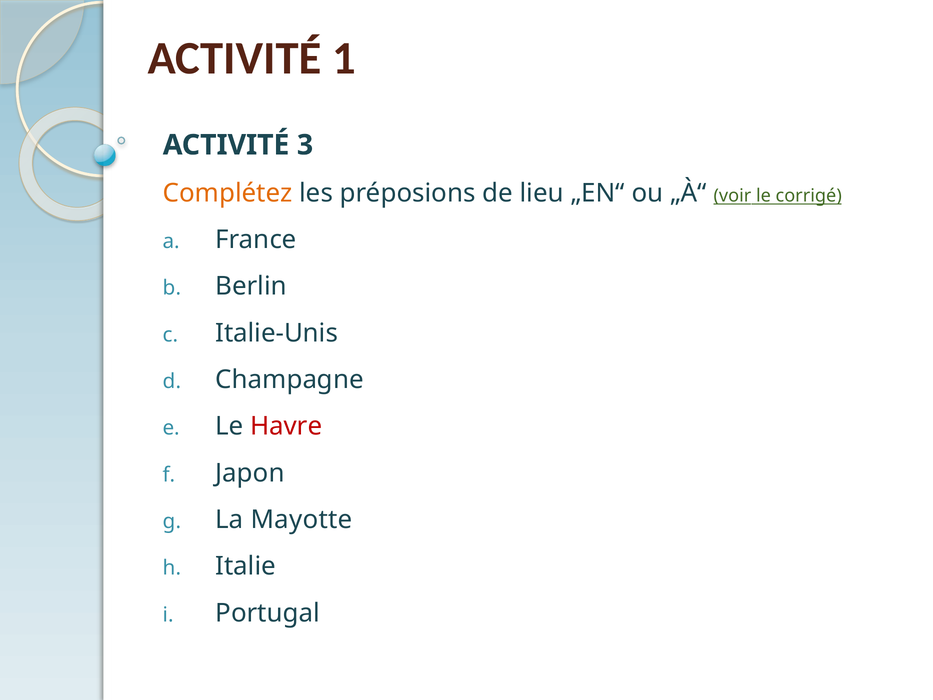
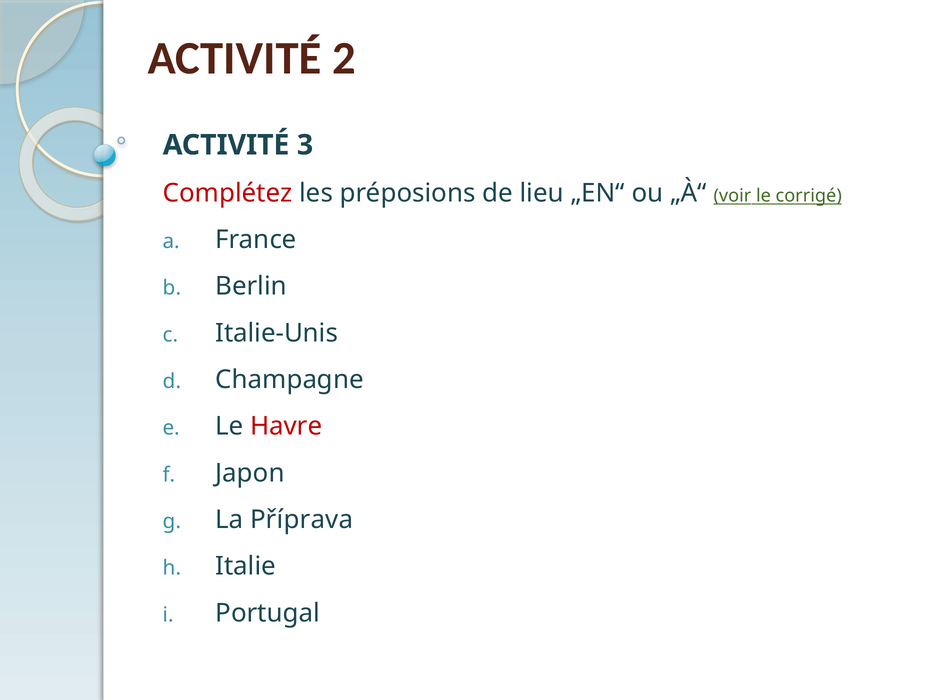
1: 1 -> 2 (344, 58)
Complétez colour: orange -> red (228, 193)
Mayotte: Mayotte -> Příprava (302, 520)
